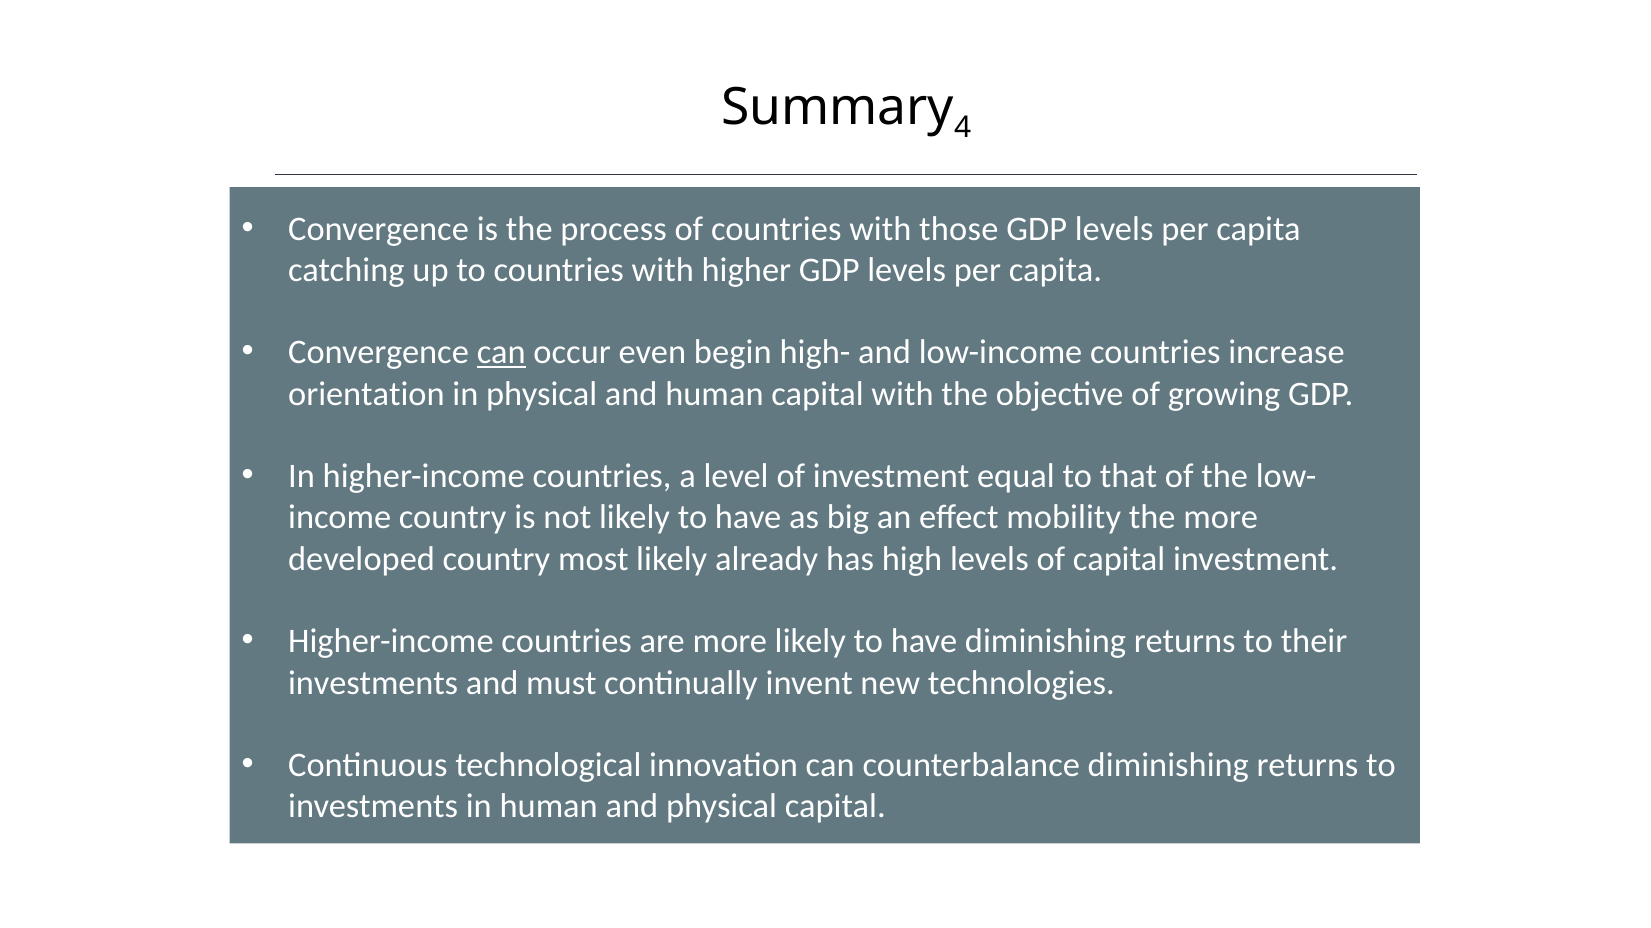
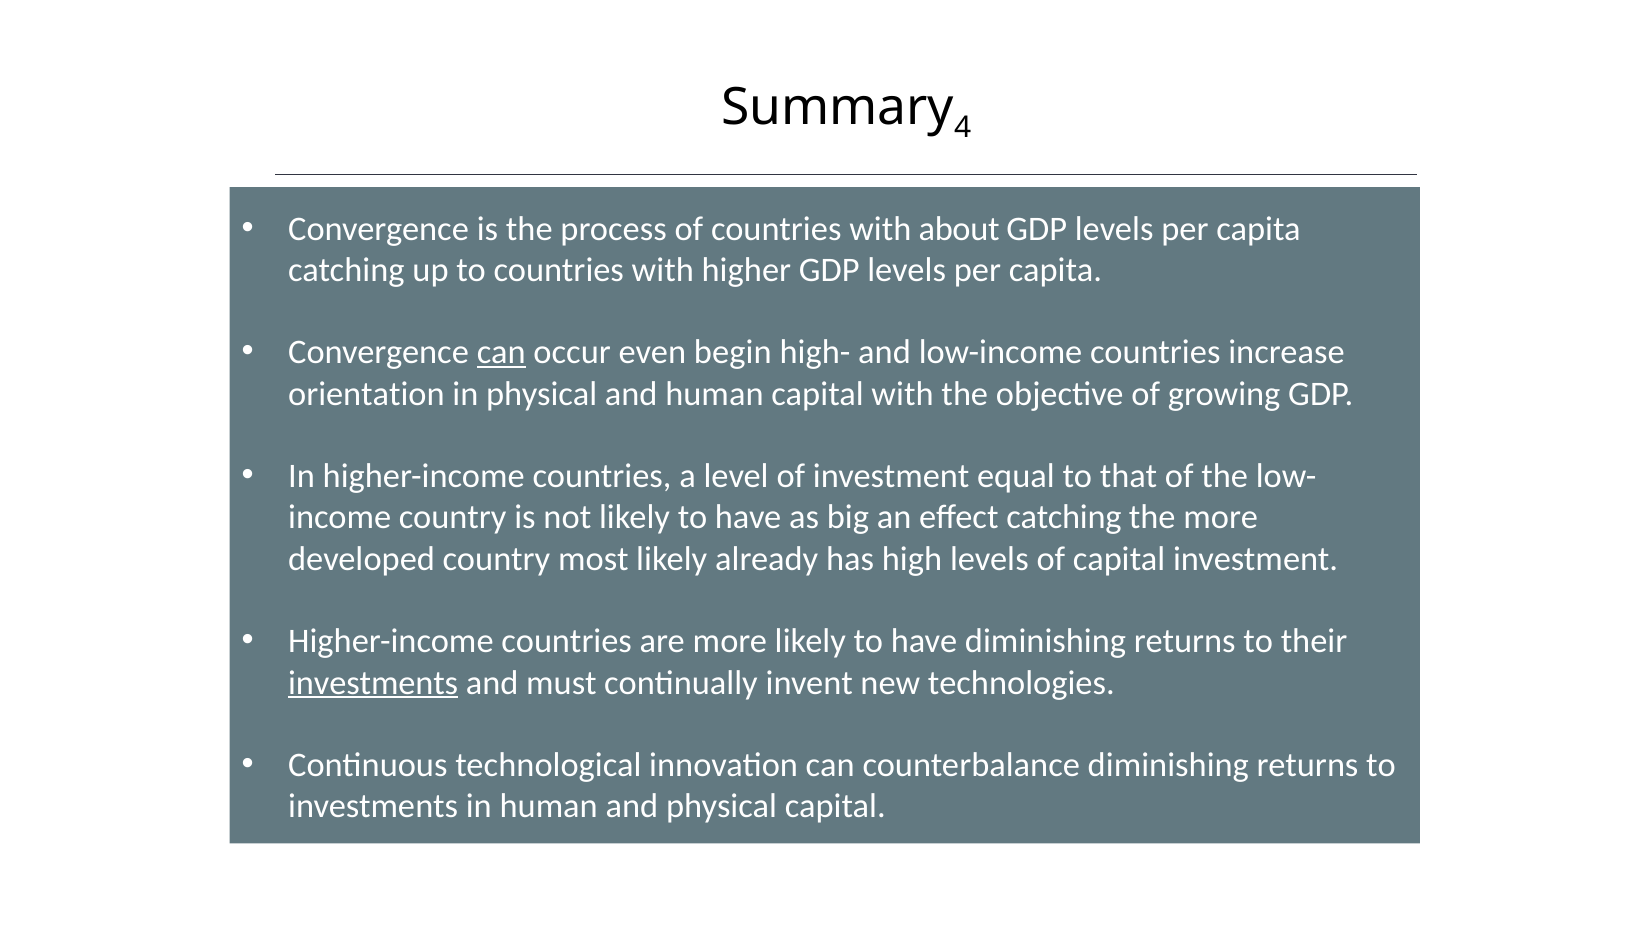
those: those -> about (959, 229)
effect mobility: mobility -> catching (1064, 518)
investments underline: none -> present (373, 683)
